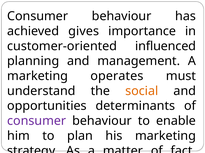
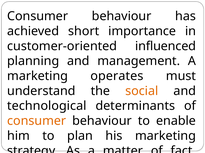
gives: gives -> short (84, 31)
opportunities: opportunities -> technological (47, 106)
consumer colour: purple -> orange (37, 121)
